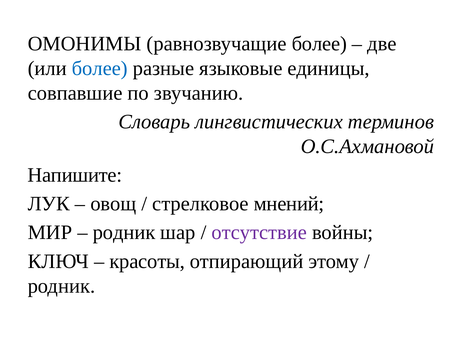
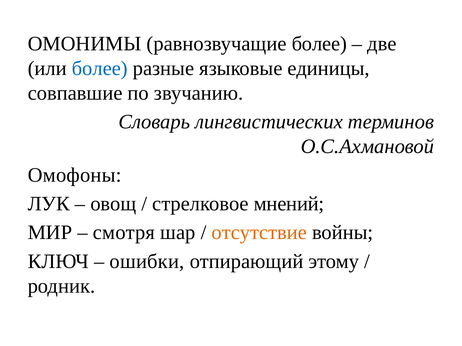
Напишите: Напишите -> Омофоны (75, 175)
родник: родник -> смотря (124, 233)
отсутствие colour: purple -> orange (259, 233)
красоты: красоты -> ошибки (147, 262)
